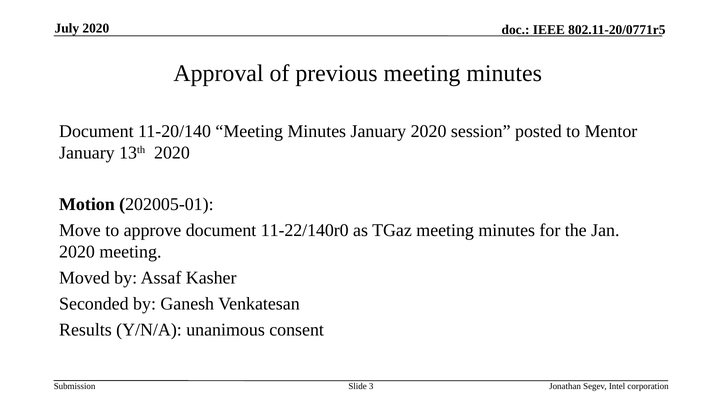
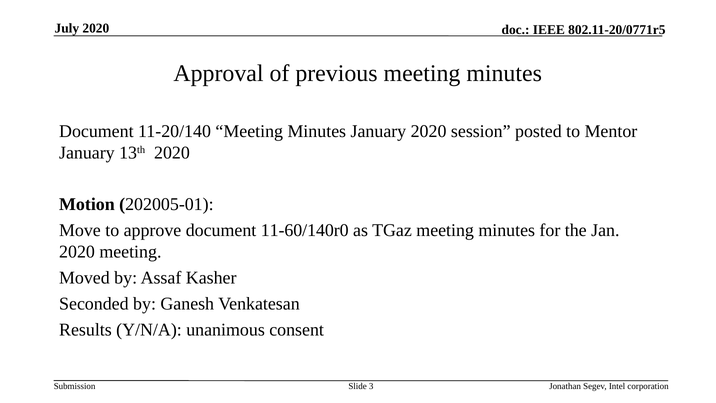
11-22/140r0: 11-22/140r0 -> 11-60/140r0 (305, 230)
